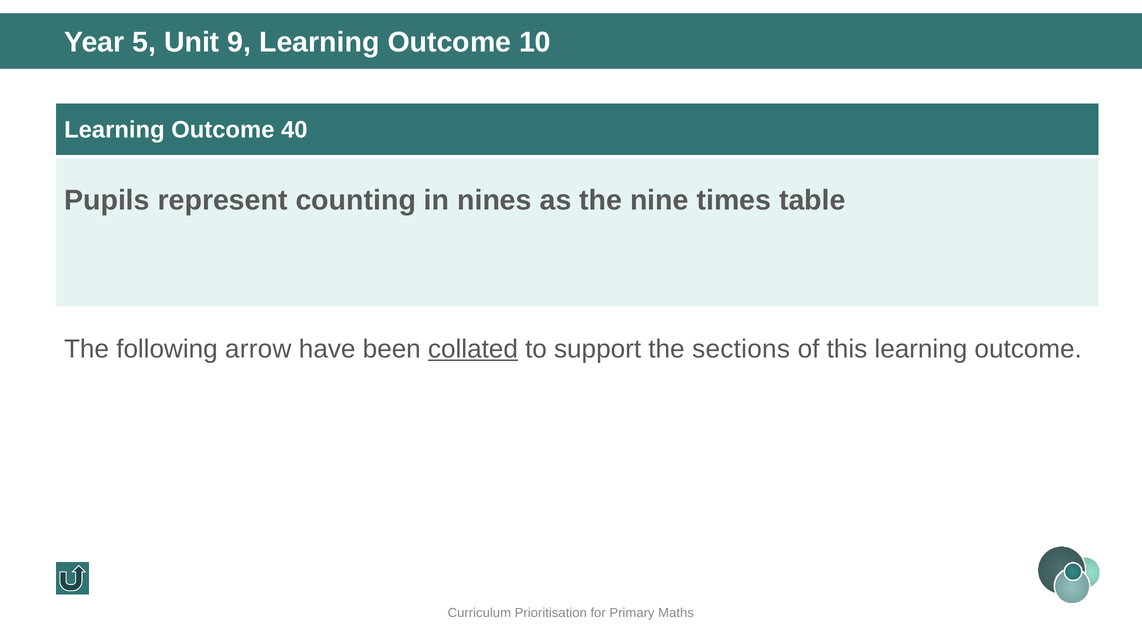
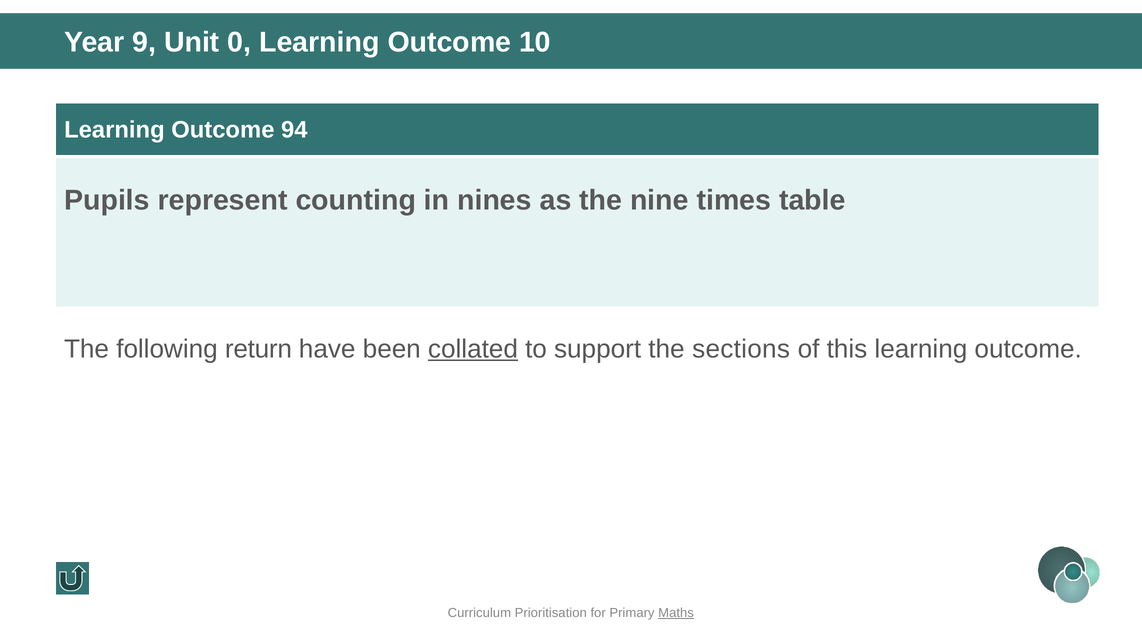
5: 5 -> 9 (144, 43)
9: 9 -> 0 (239, 43)
40: 40 -> 94 (294, 130)
arrow: arrow -> return (258, 349)
Maths underline: none -> present (676, 613)
